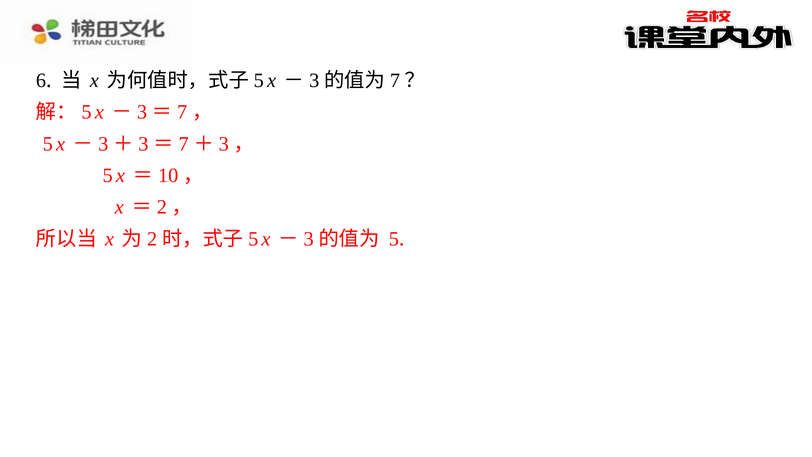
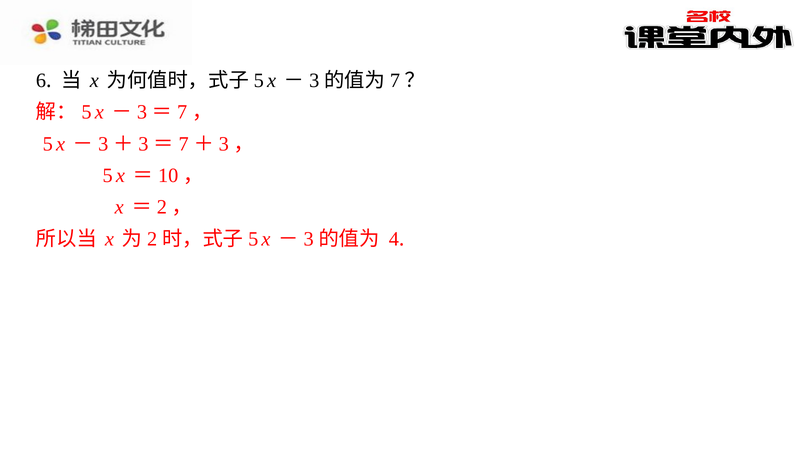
5: 5 -> 4 (394, 239)
